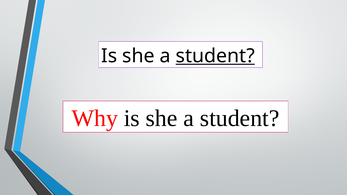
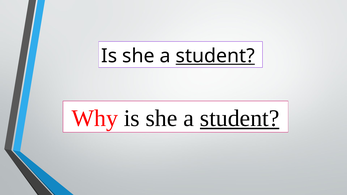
student underline: none -> present (240, 118)
